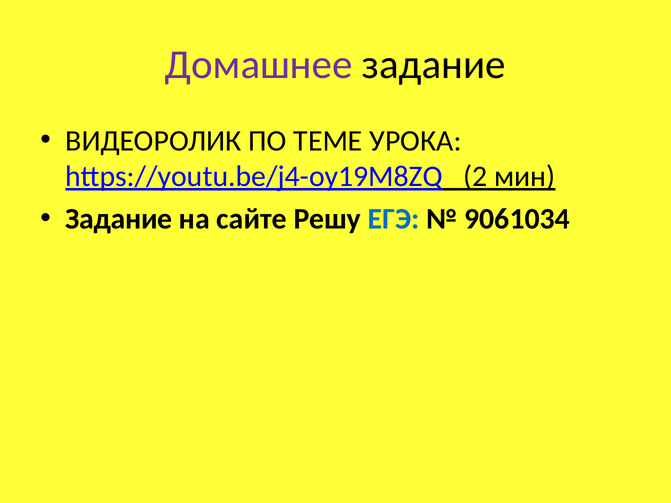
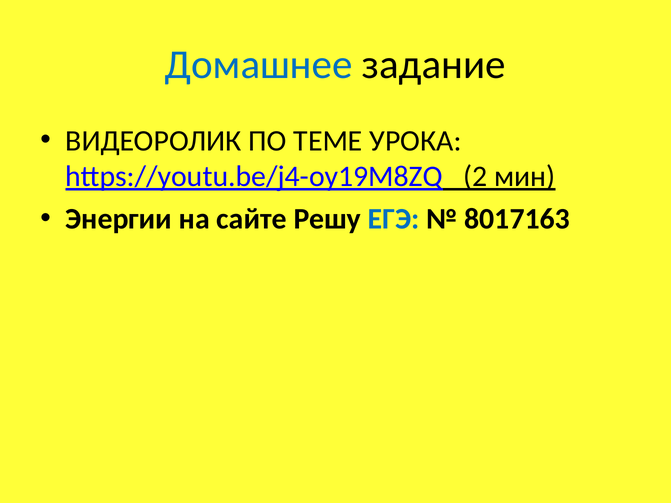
Домашнее colour: purple -> blue (259, 65)
Задание: Задание -> Энергии (119, 219)
9061034: 9061034 -> 8017163 (517, 219)
